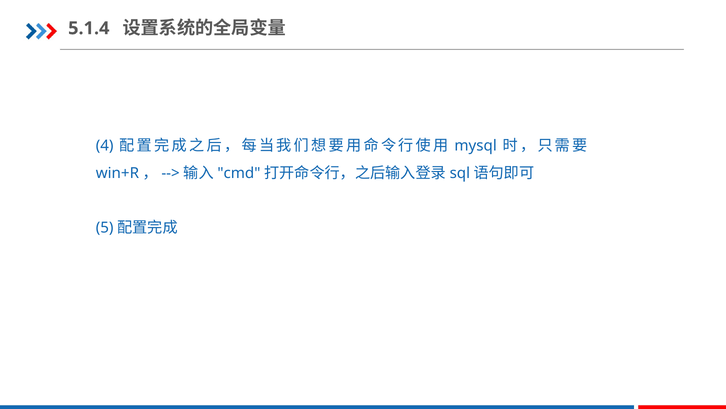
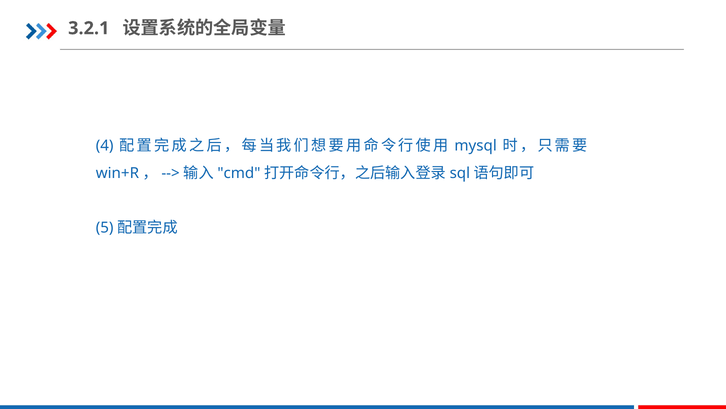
5.1.4: 5.1.4 -> 3.2.1 (89, 28)
